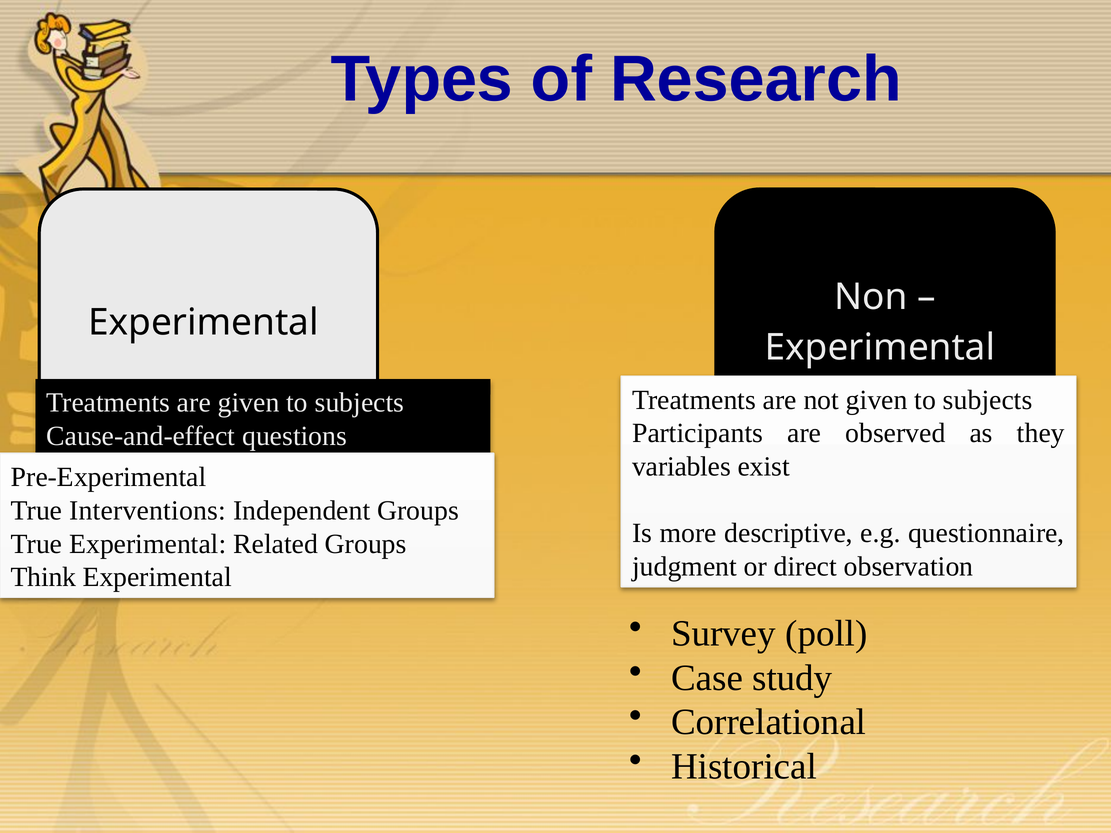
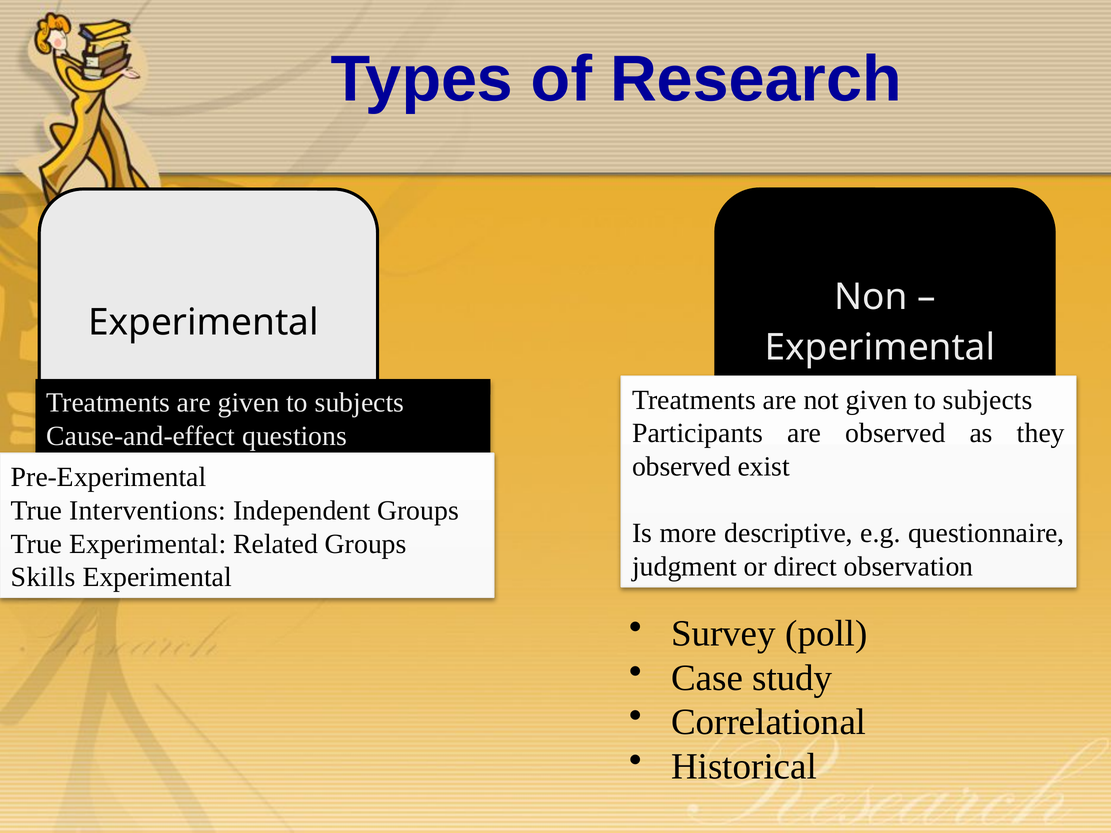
variables: variables -> observed (682, 467)
Think: Think -> Skills (43, 577)
